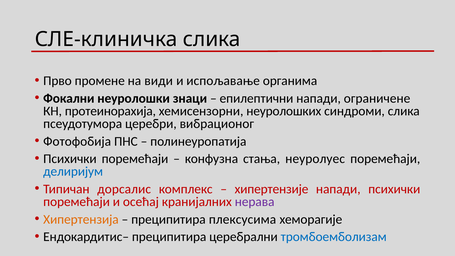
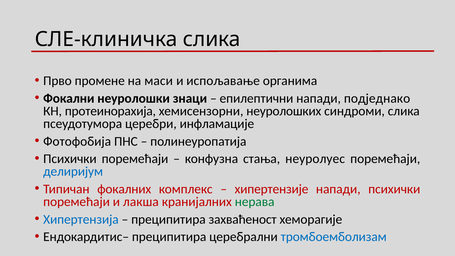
види: види -> маси (159, 81)
ограничене: ограничене -> подједнако (377, 98)
вибрационог: вибрационог -> инфламације (217, 124)
дорсалис: дорсалис -> фокалних (124, 189)
осећај: осећај -> лакша (141, 202)
нерава colour: purple -> green (255, 202)
Хипертензија colour: orange -> blue (81, 219)
плексусима: плексусима -> захваћеност (243, 219)
